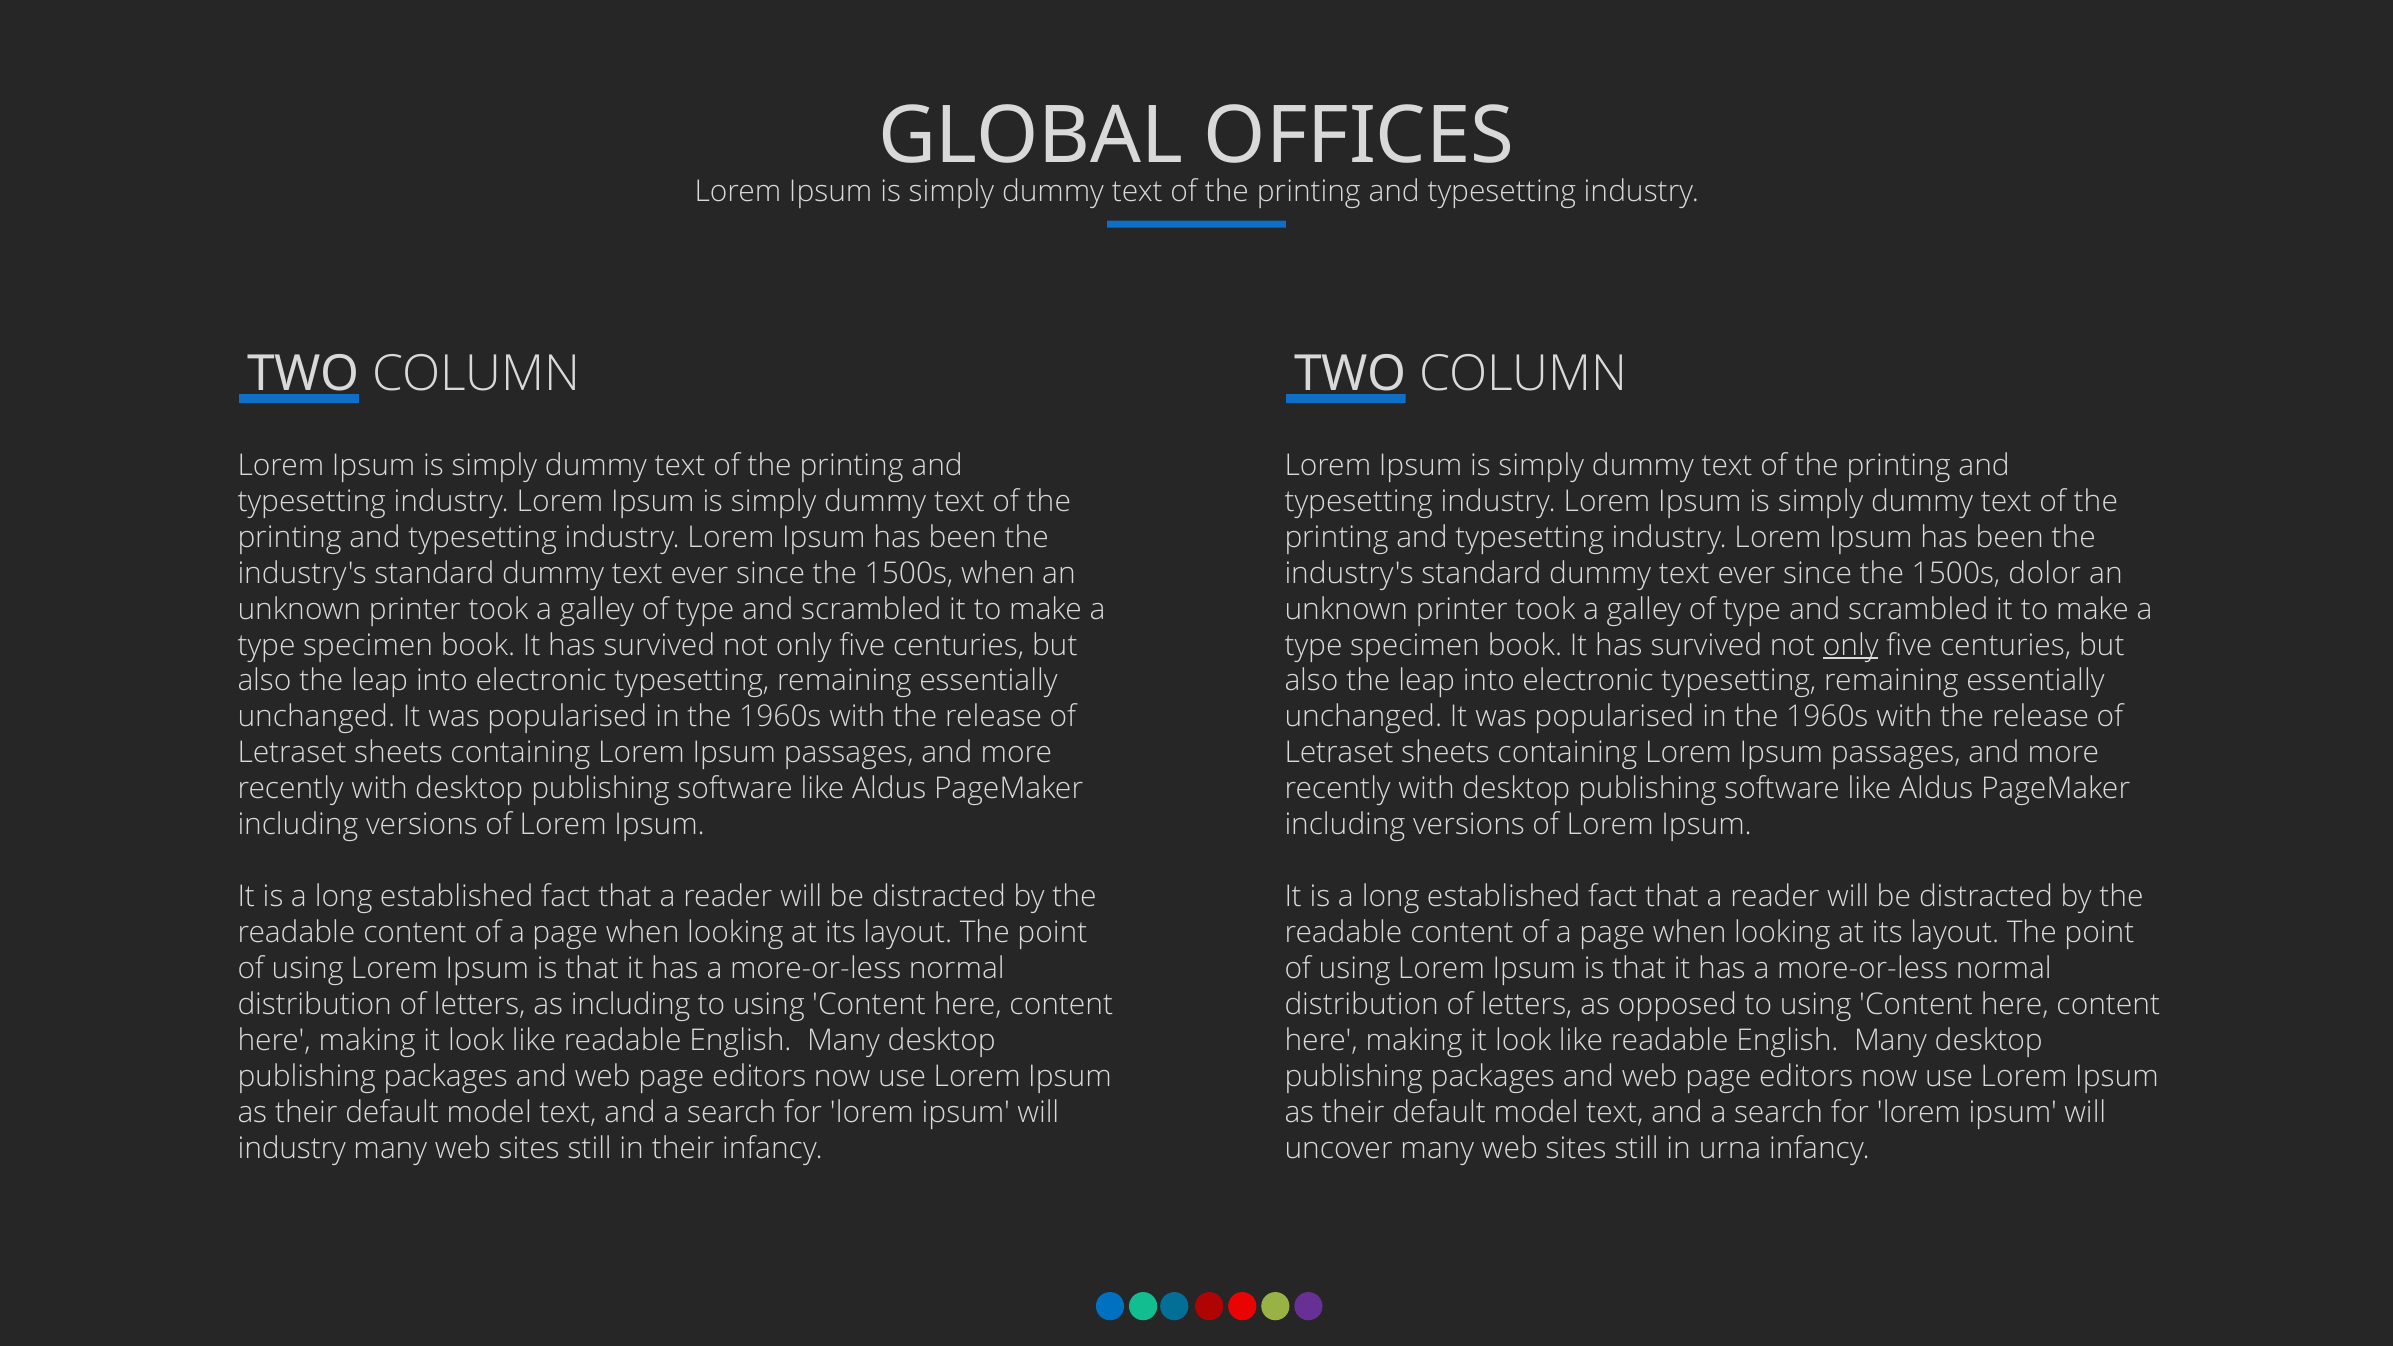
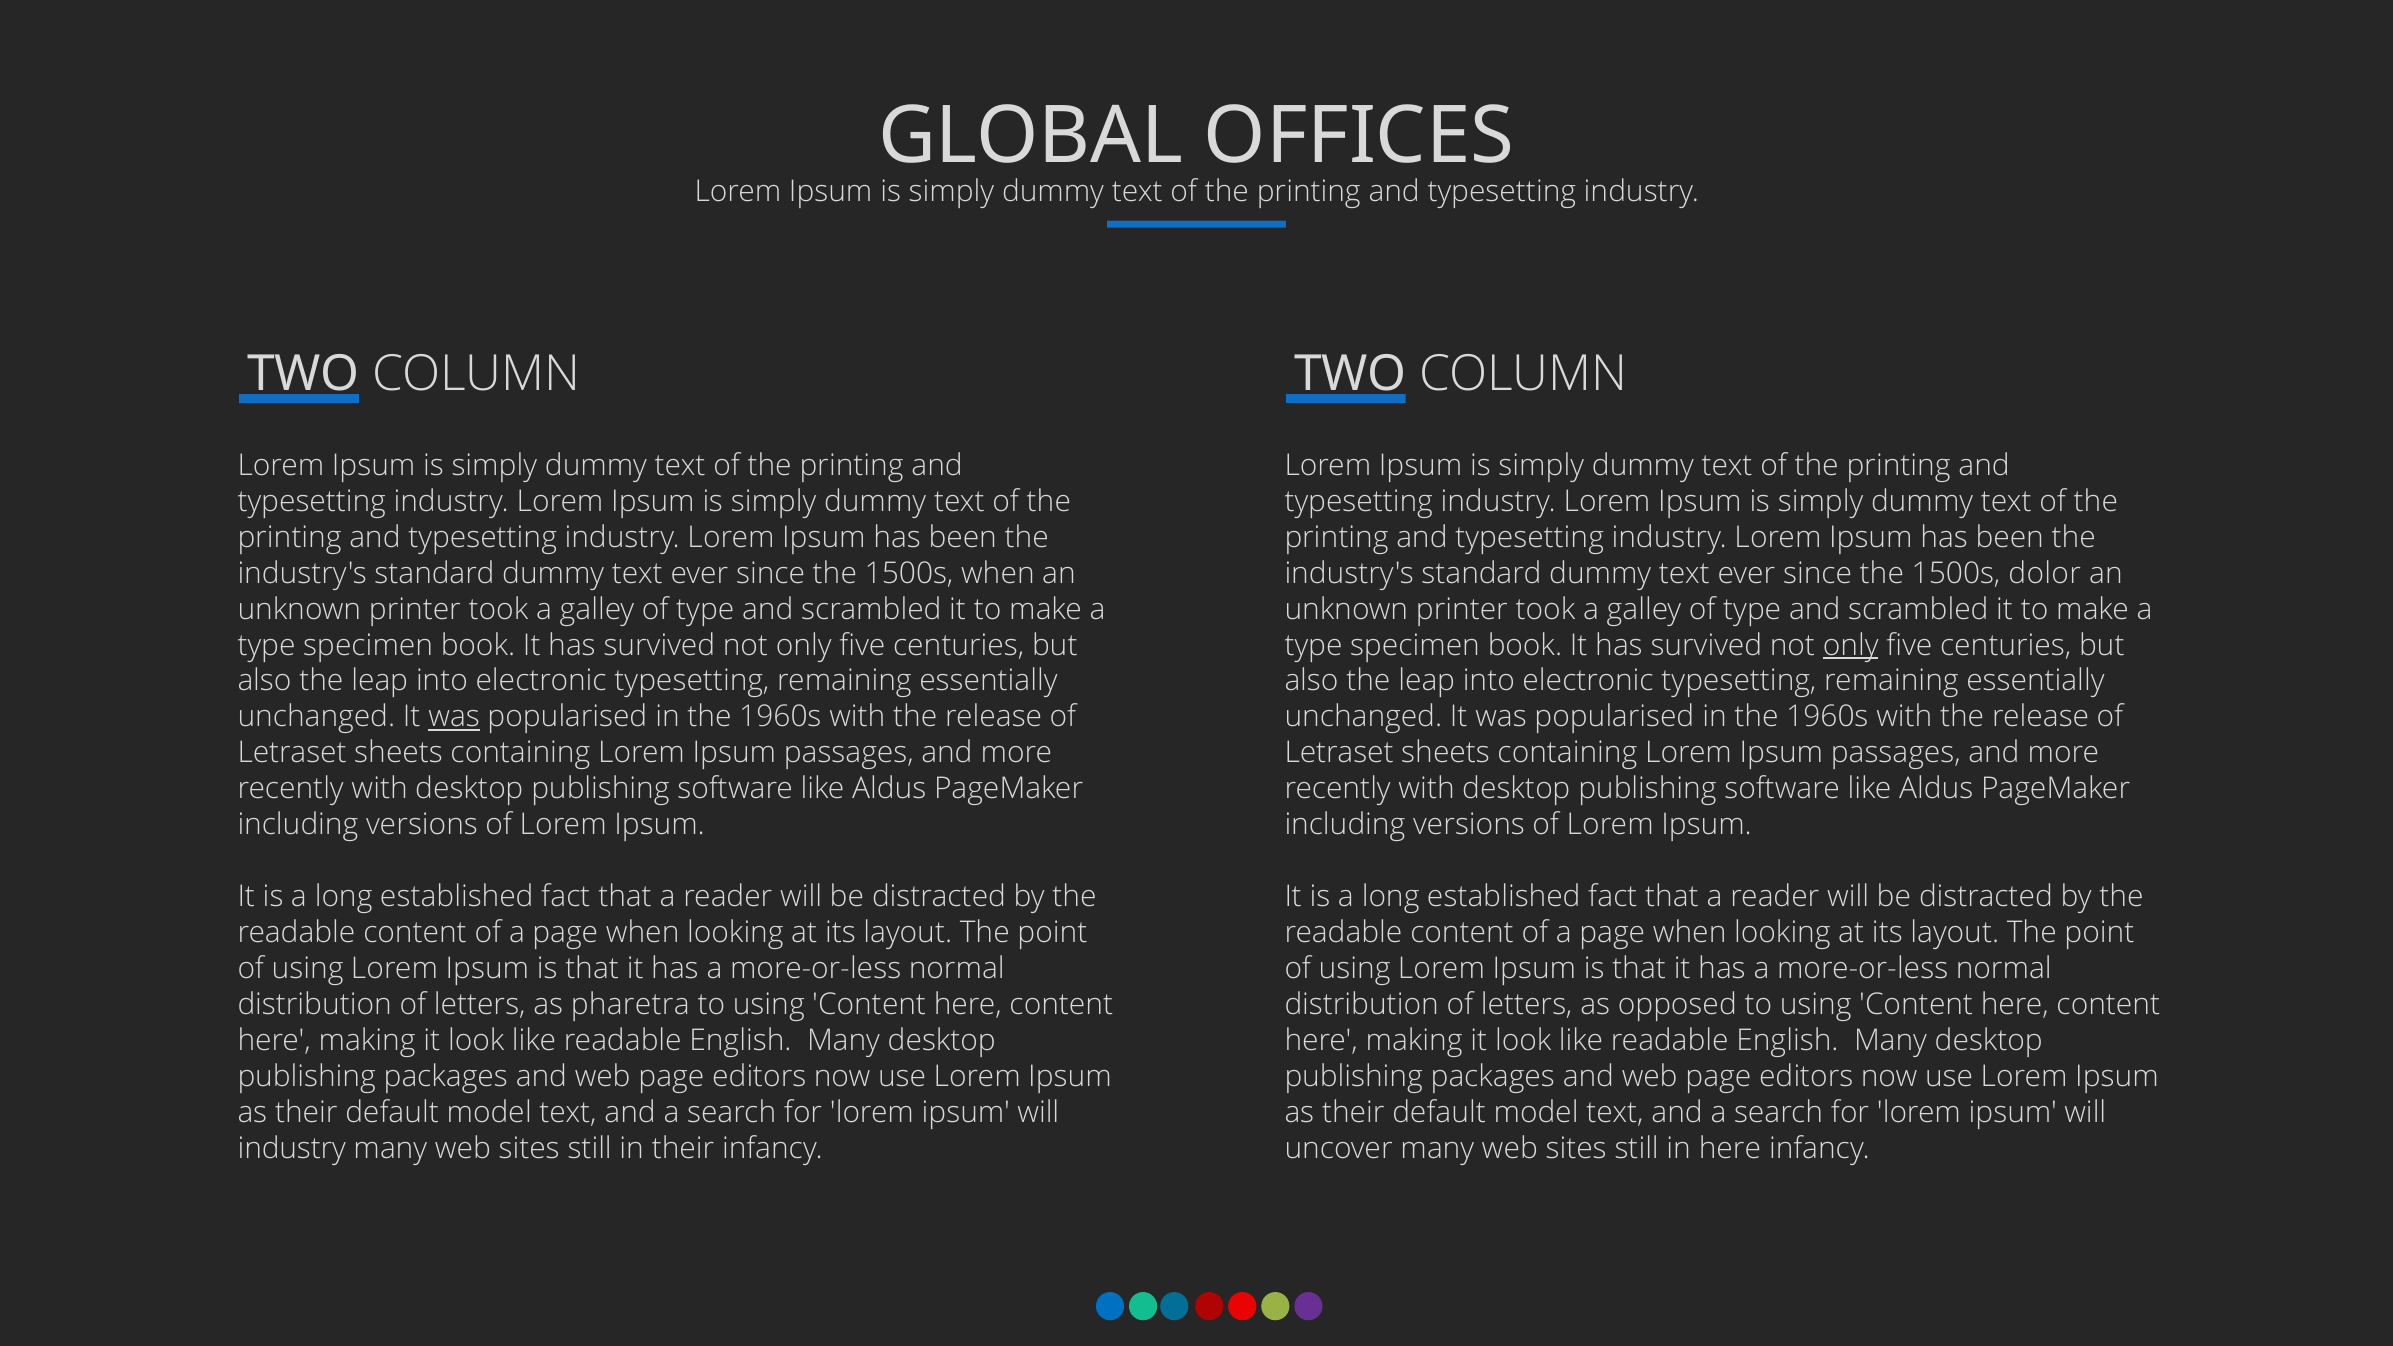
was underline: none -> present (454, 717)
as including: including -> pharetra (630, 1005)
in urna: urna -> here (1730, 1149)
